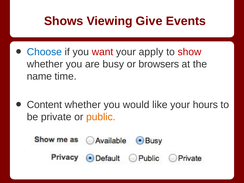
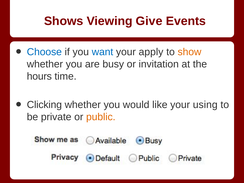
want colour: red -> blue (103, 52)
show colour: red -> orange (189, 52)
browsers: browsers -> invitation (159, 64)
name: name -> hours (39, 76)
Content: Content -> Clicking (44, 105)
hours: hours -> using (205, 105)
